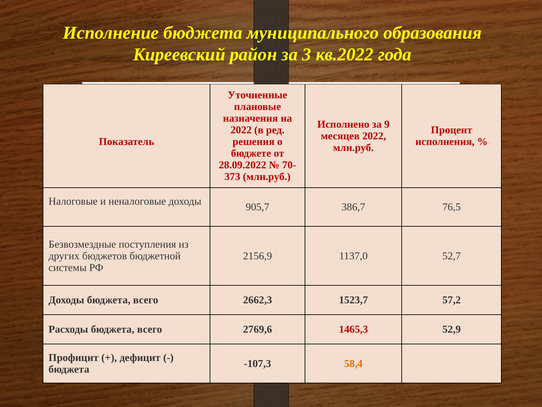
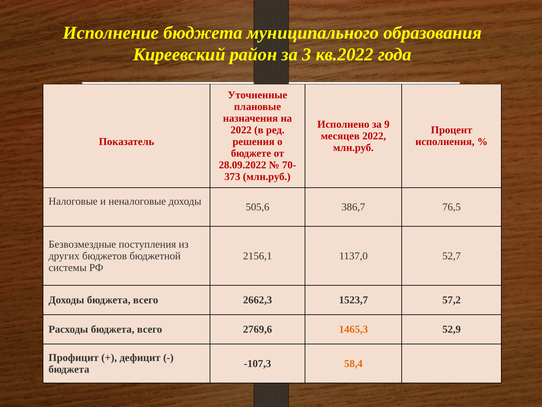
905,7: 905,7 -> 505,6 (258, 207)
2156,9: 2156,9 -> 2156,1 (258, 256)
1465,3 colour: red -> orange (353, 329)
